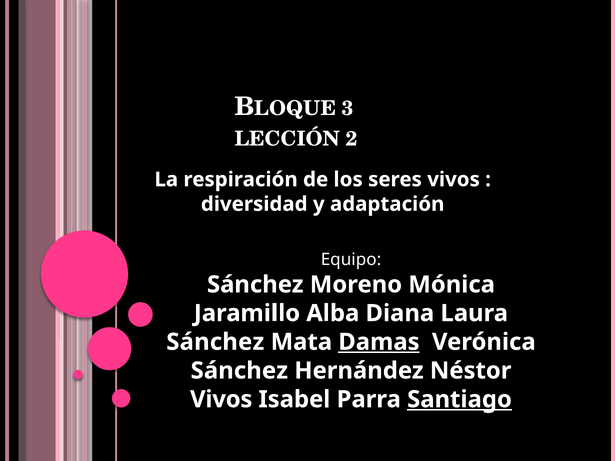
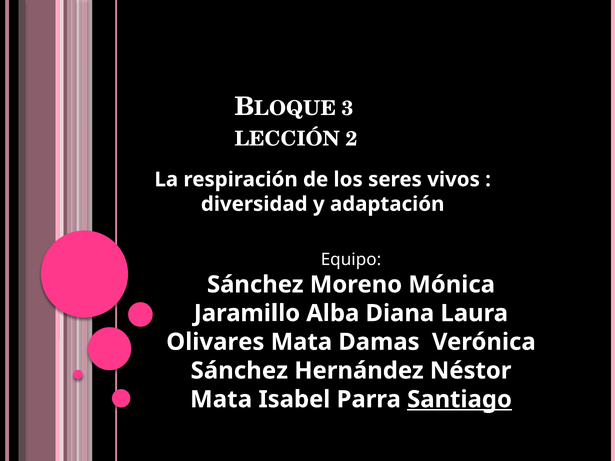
Sánchez: Sánchez -> Olivares (215, 342)
Damas underline: present -> none (379, 342)
Vivos: Vivos -> Mata (221, 400)
